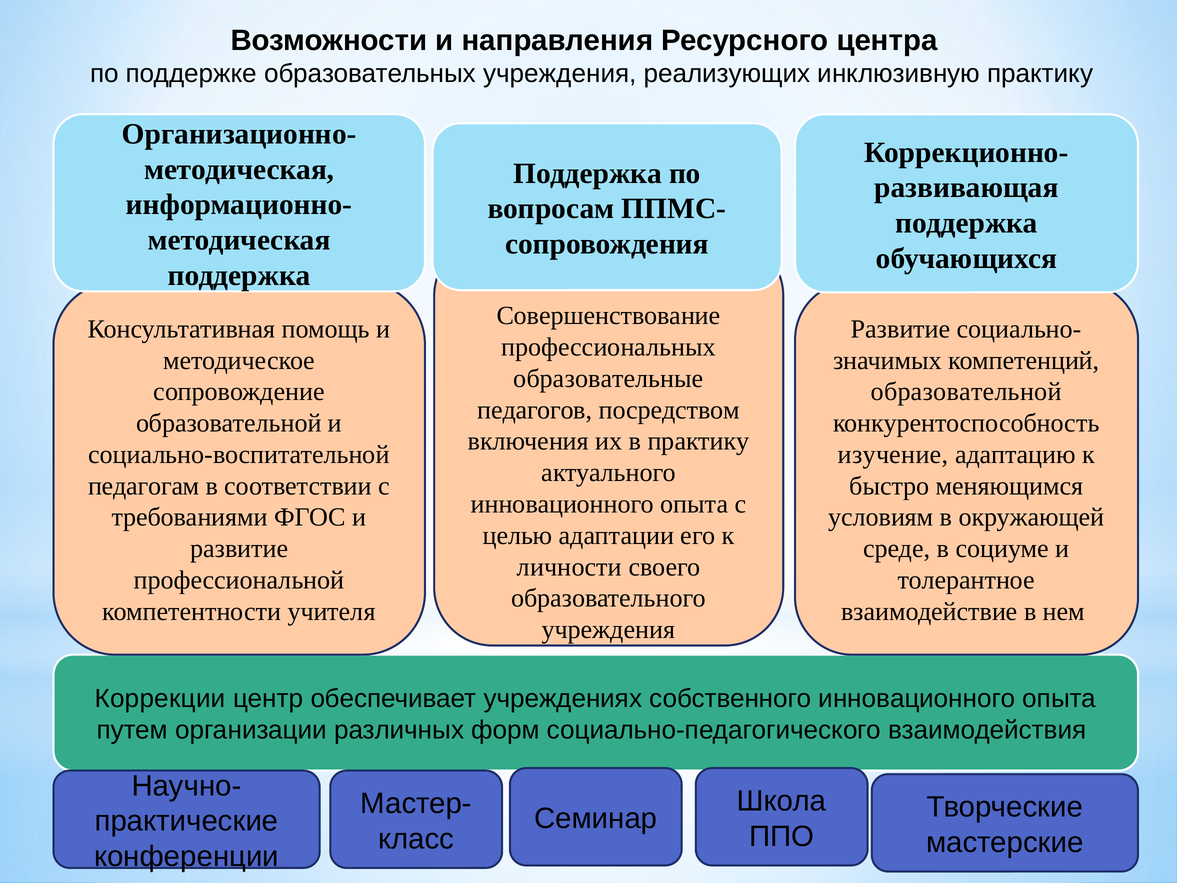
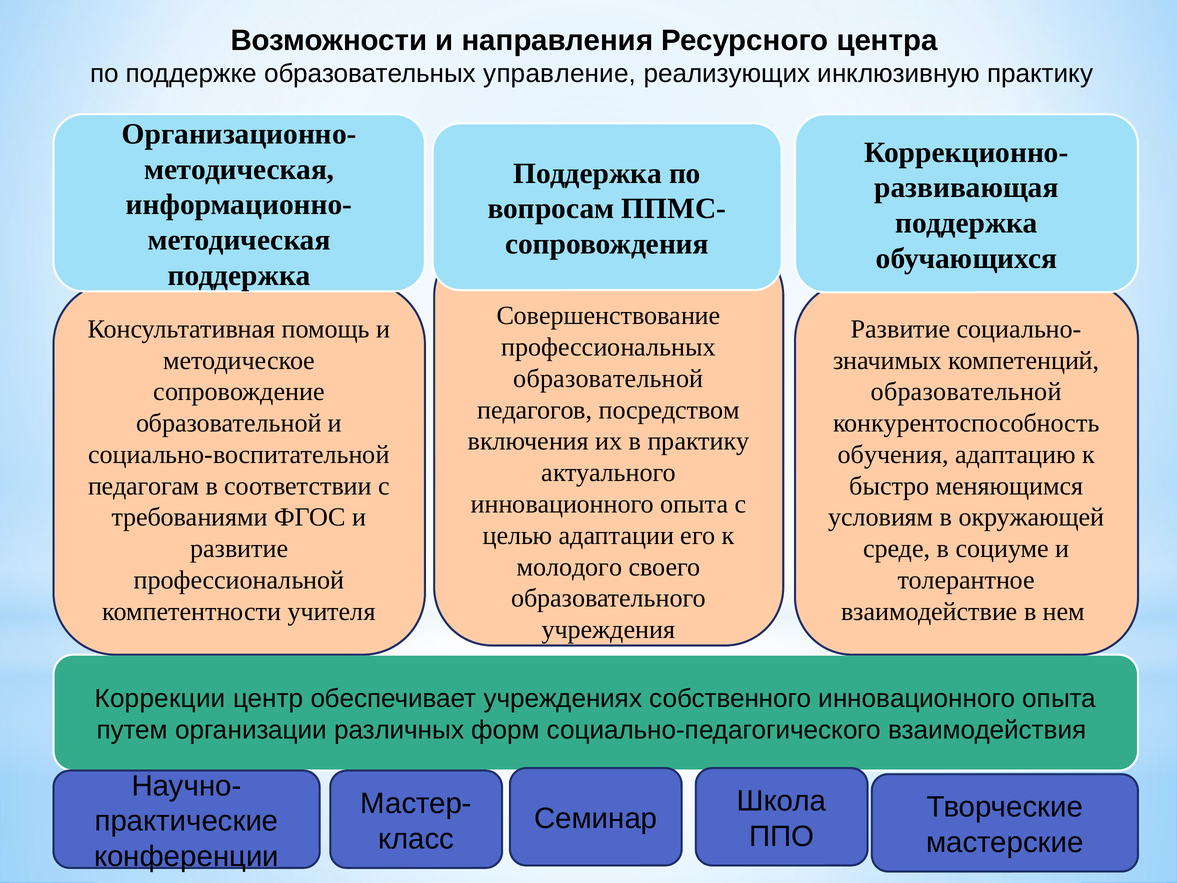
образовательных учреждения: учреждения -> управление (560, 74)
образовательные: образовательные -> образовательной (608, 378)
изучение: изучение -> обучения (893, 454)
личности: личности -> молодого (570, 567)
